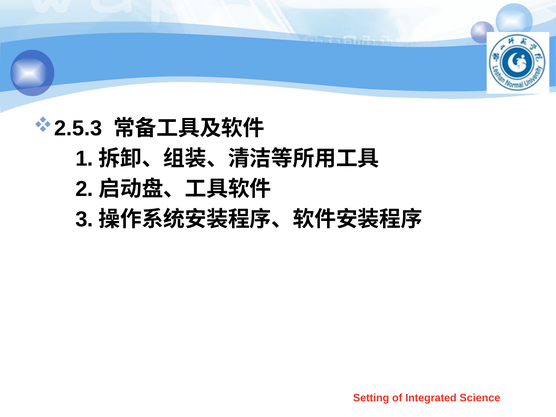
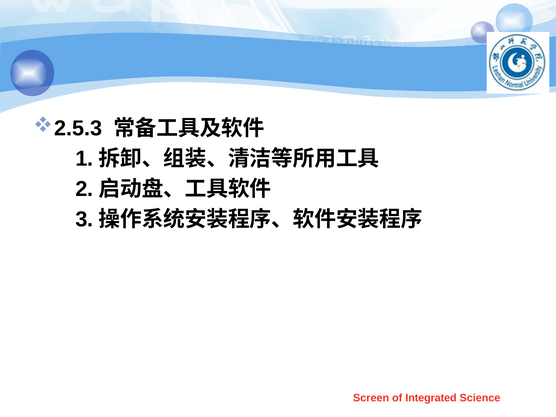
Setting: Setting -> Screen (371, 398)
